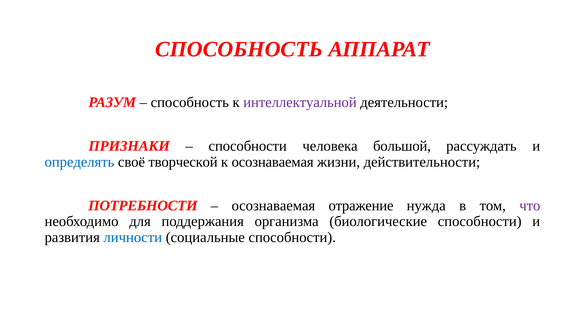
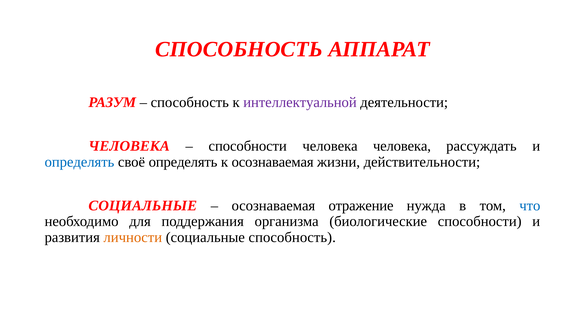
ПРИЗНАКИ: ПРИЗНАКИ -> ЧЕЛОВЕКА (129, 146)
человека большой: большой -> человека (402, 146)
своё творческой: творческой -> определять (183, 162)
ПОТРЕБНОСТИ: ПОТРЕБНОСТИ -> СОЦИАЛЬНЫЕ (143, 206)
что colour: purple -> blue (530, 206)
личности colour: blue -> orange (133, 237)
социальные способности: способности -> способность (292, 237)
